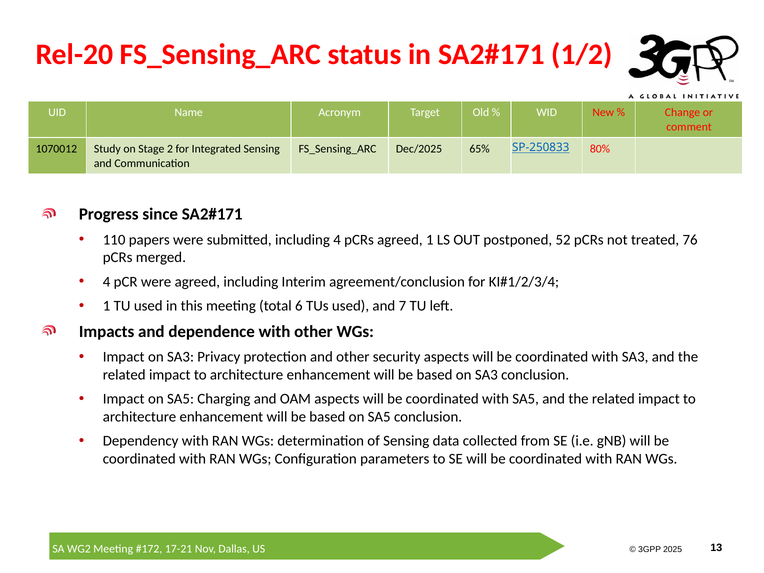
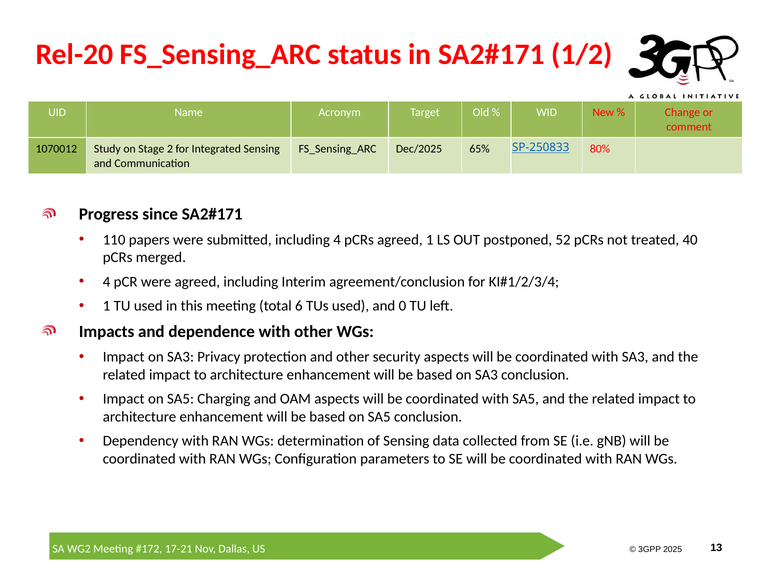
76: 76 -> 40 (690, 240)
7: 7 -> 0 (402, 306)
